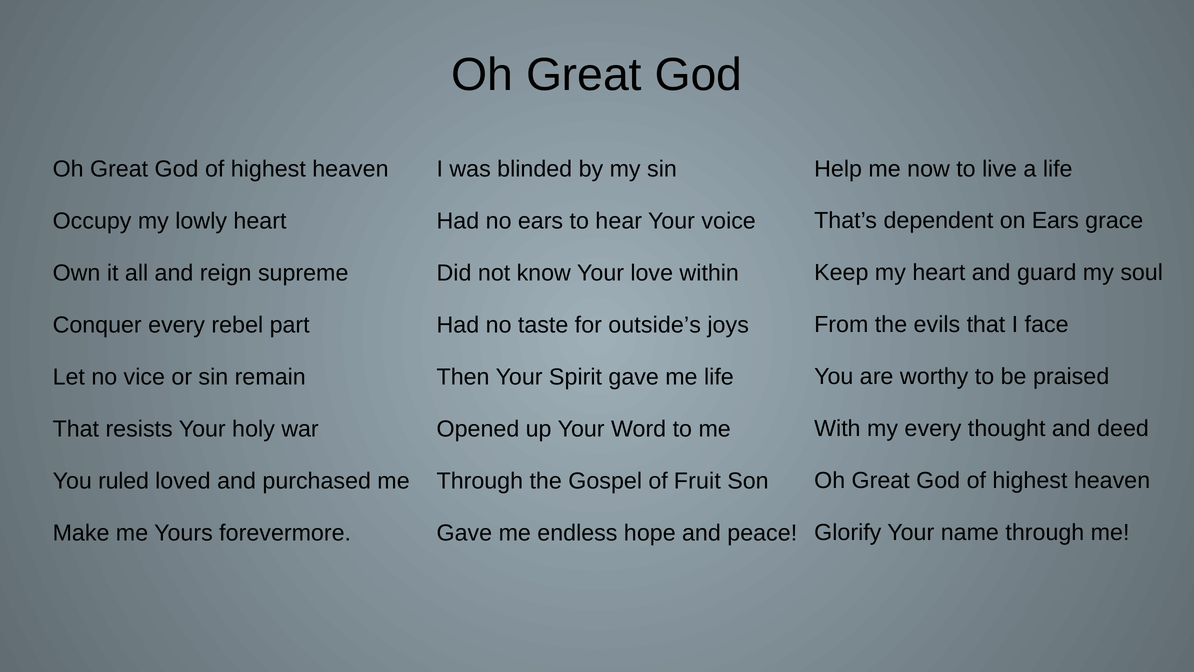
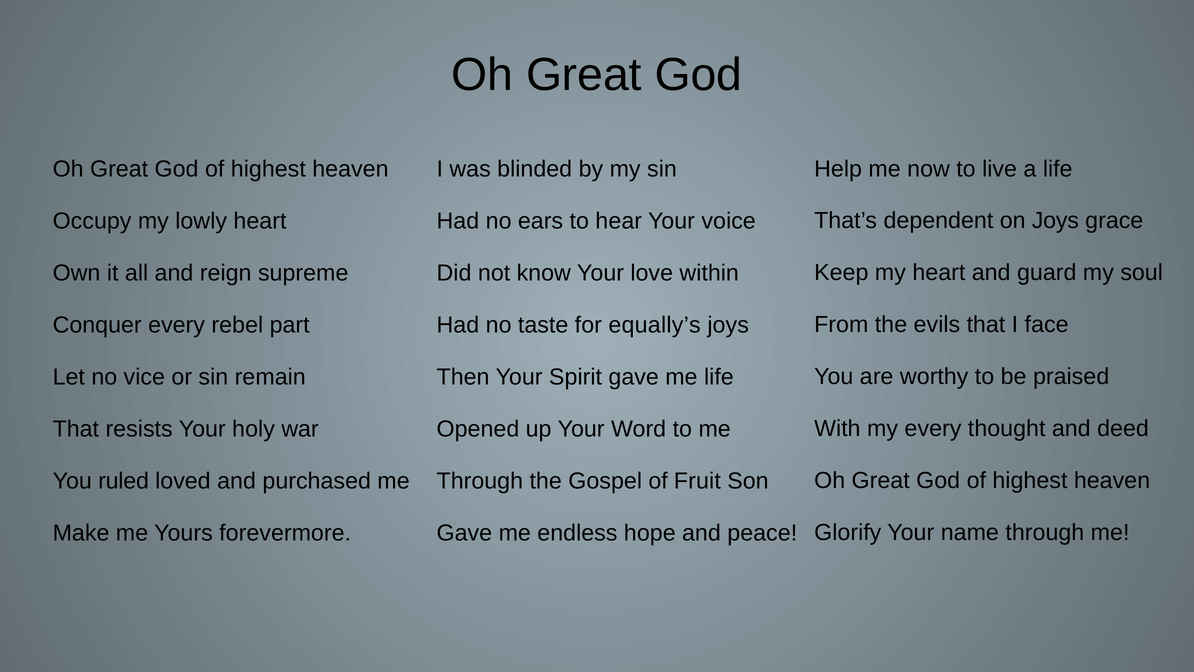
on Ears: Ears -> Joys (1055, 221)
outside’s: outside’s -> equally’s (655, 325)
